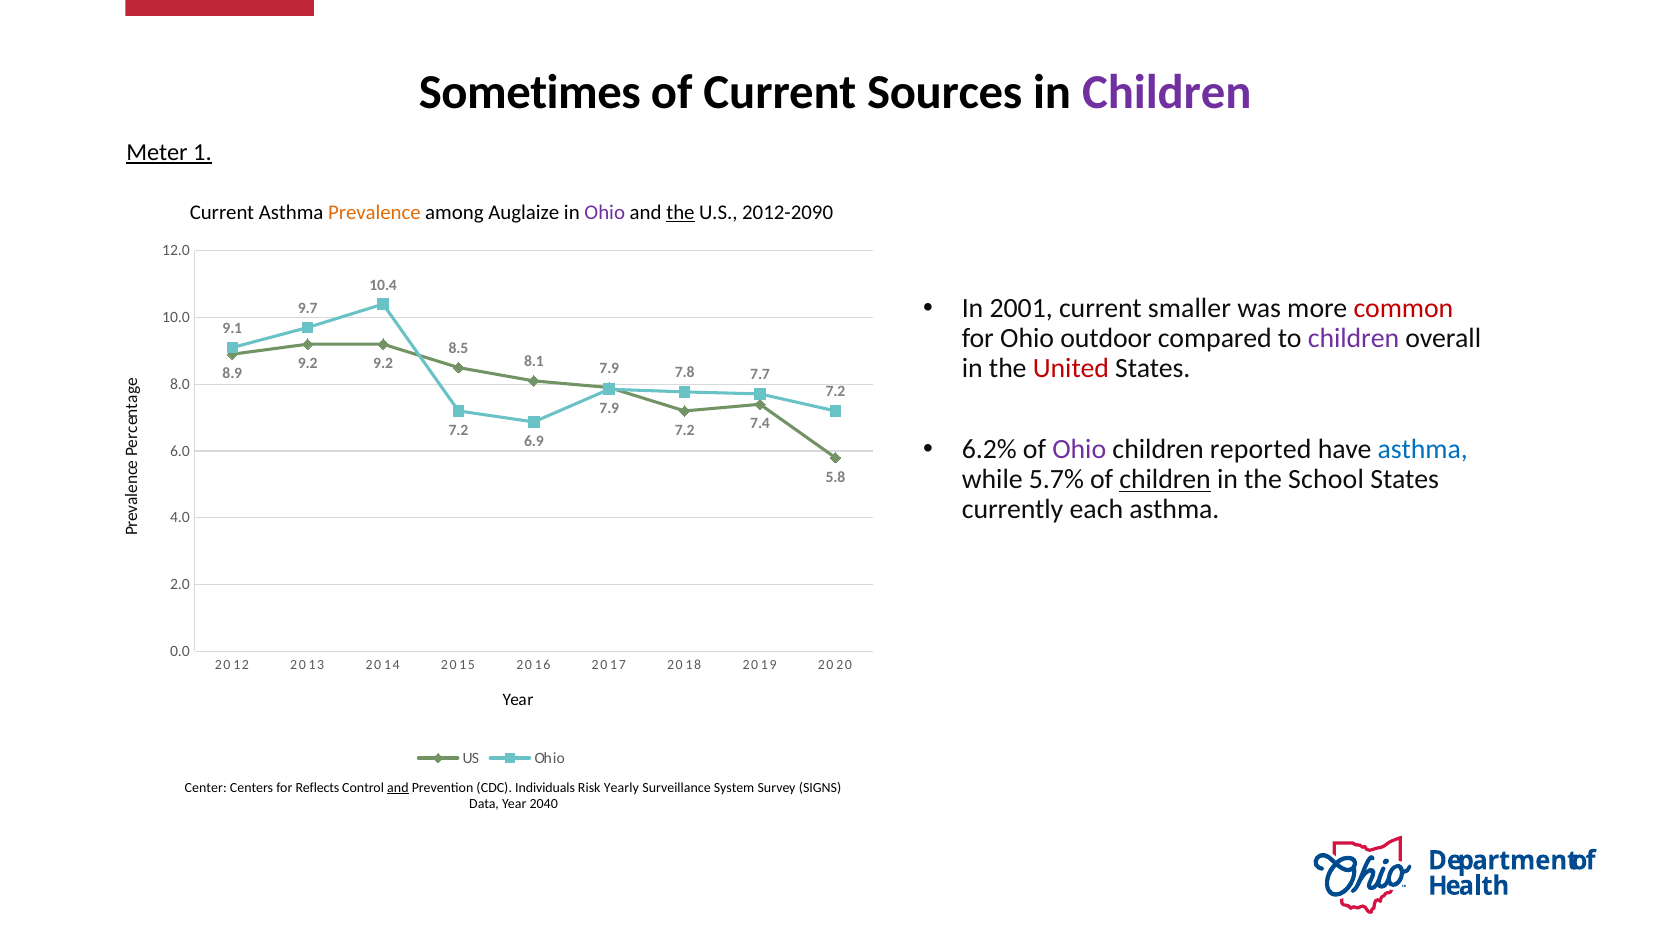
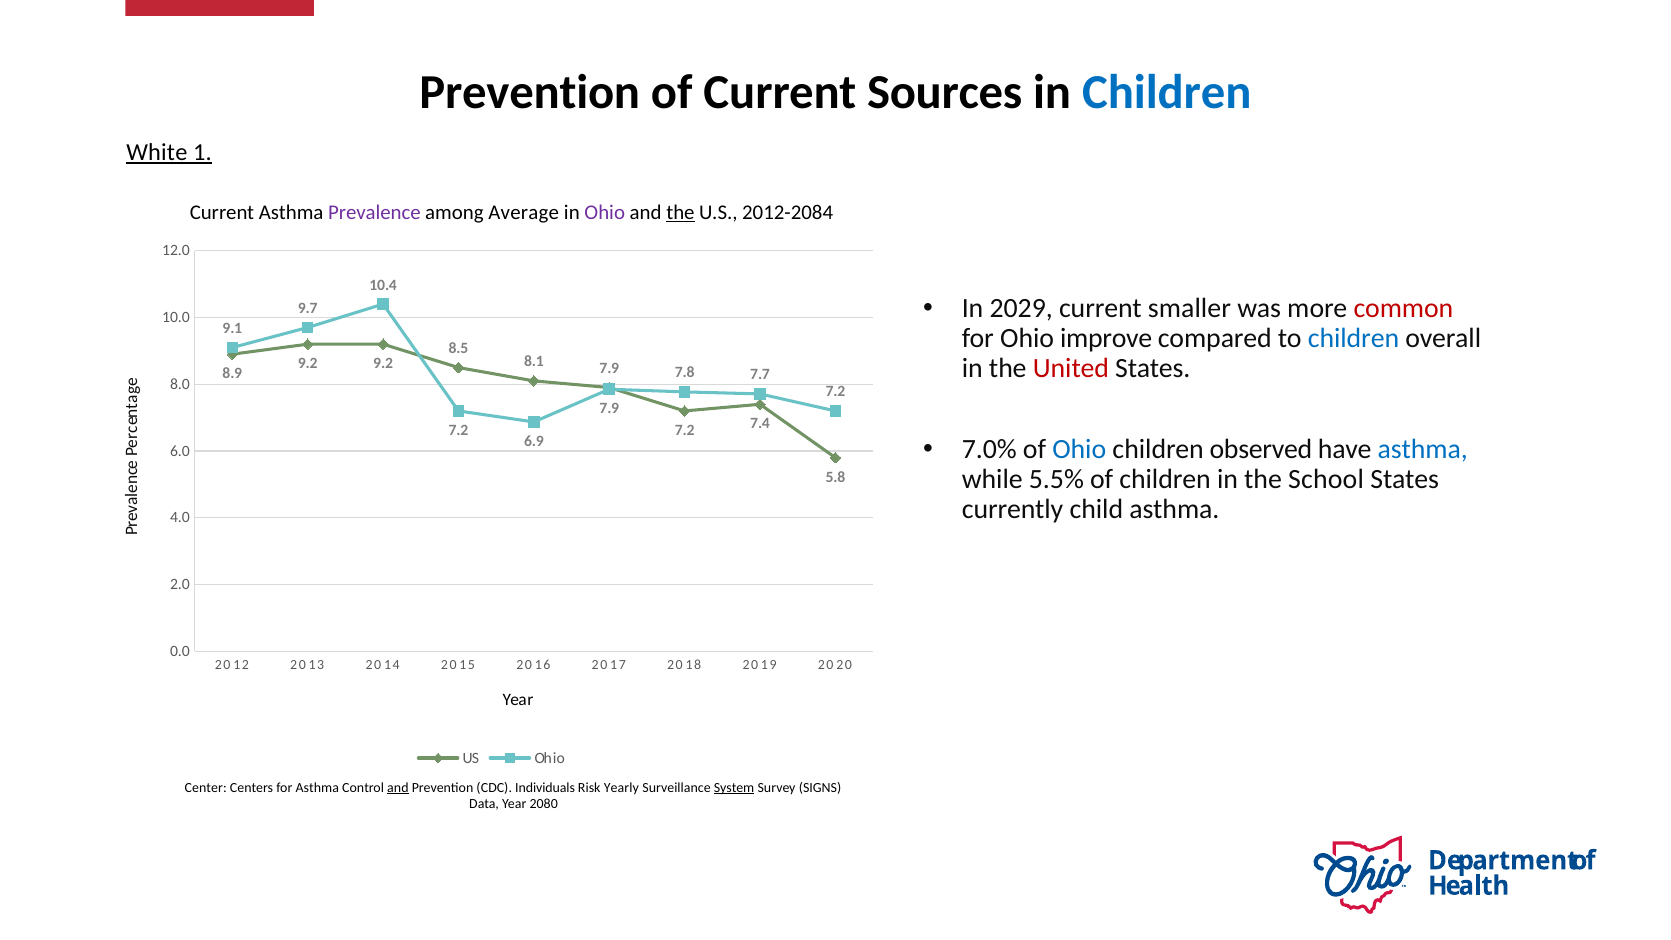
Sometimes: Sometimes -> Prevention (530, 92)
Children colour: purple -> blue (1167, 92)
Meter: Meter -> White (157, 153)
Prevalence colour: orange -> purple (374, 213)
Auglaize: Auglaize -> Average (524, 213)
2012-2090: 2012-2090 -> 2012-2084 (788, 213)
2001: 2001 -> 2029 (1021, 308)
outdoor: outdoor -> improve (1106, 338)
children colour: purple -> blue (1354, 338)
6.2%: 6.2% -> 7.0% (989, 449)
Ohio colour: purple -> blue (1079, 449)
reported: reported -> observed (1261, 449)
5.7%: 5.7% -> 5.5% (1056, 479)
children underline: present -> none (1165, 479)
each: each -> child (1096, 509)
for Reflects: Reflects -> Asthma (317, 788)
System underline: none -> present (734, 788)
2040: 2040 -> 2080 (544, 804)
